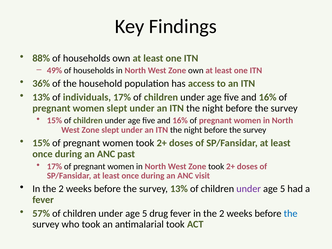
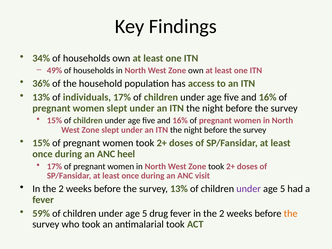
88%: 88% -> 34% (41, 58)
past: past -> heel (126, 154)
57%: 57% -> 59% (41, 213)
the colour: blue -> orange (291, 213)
